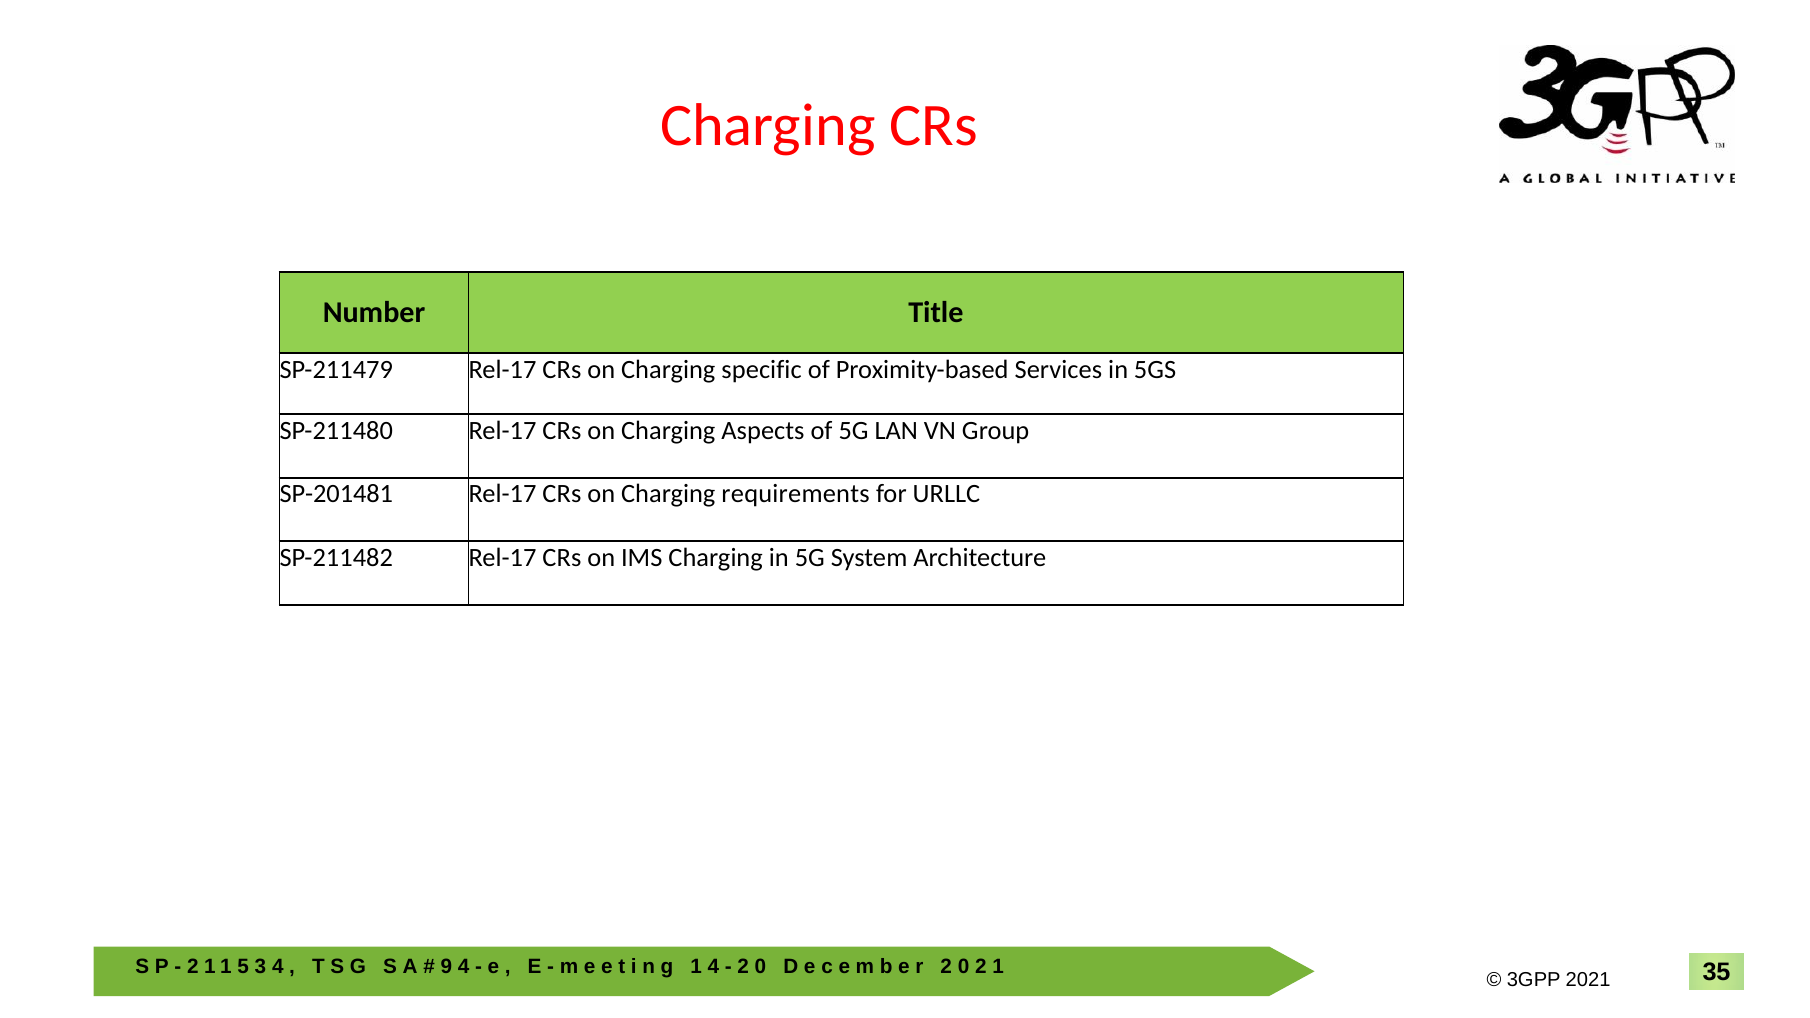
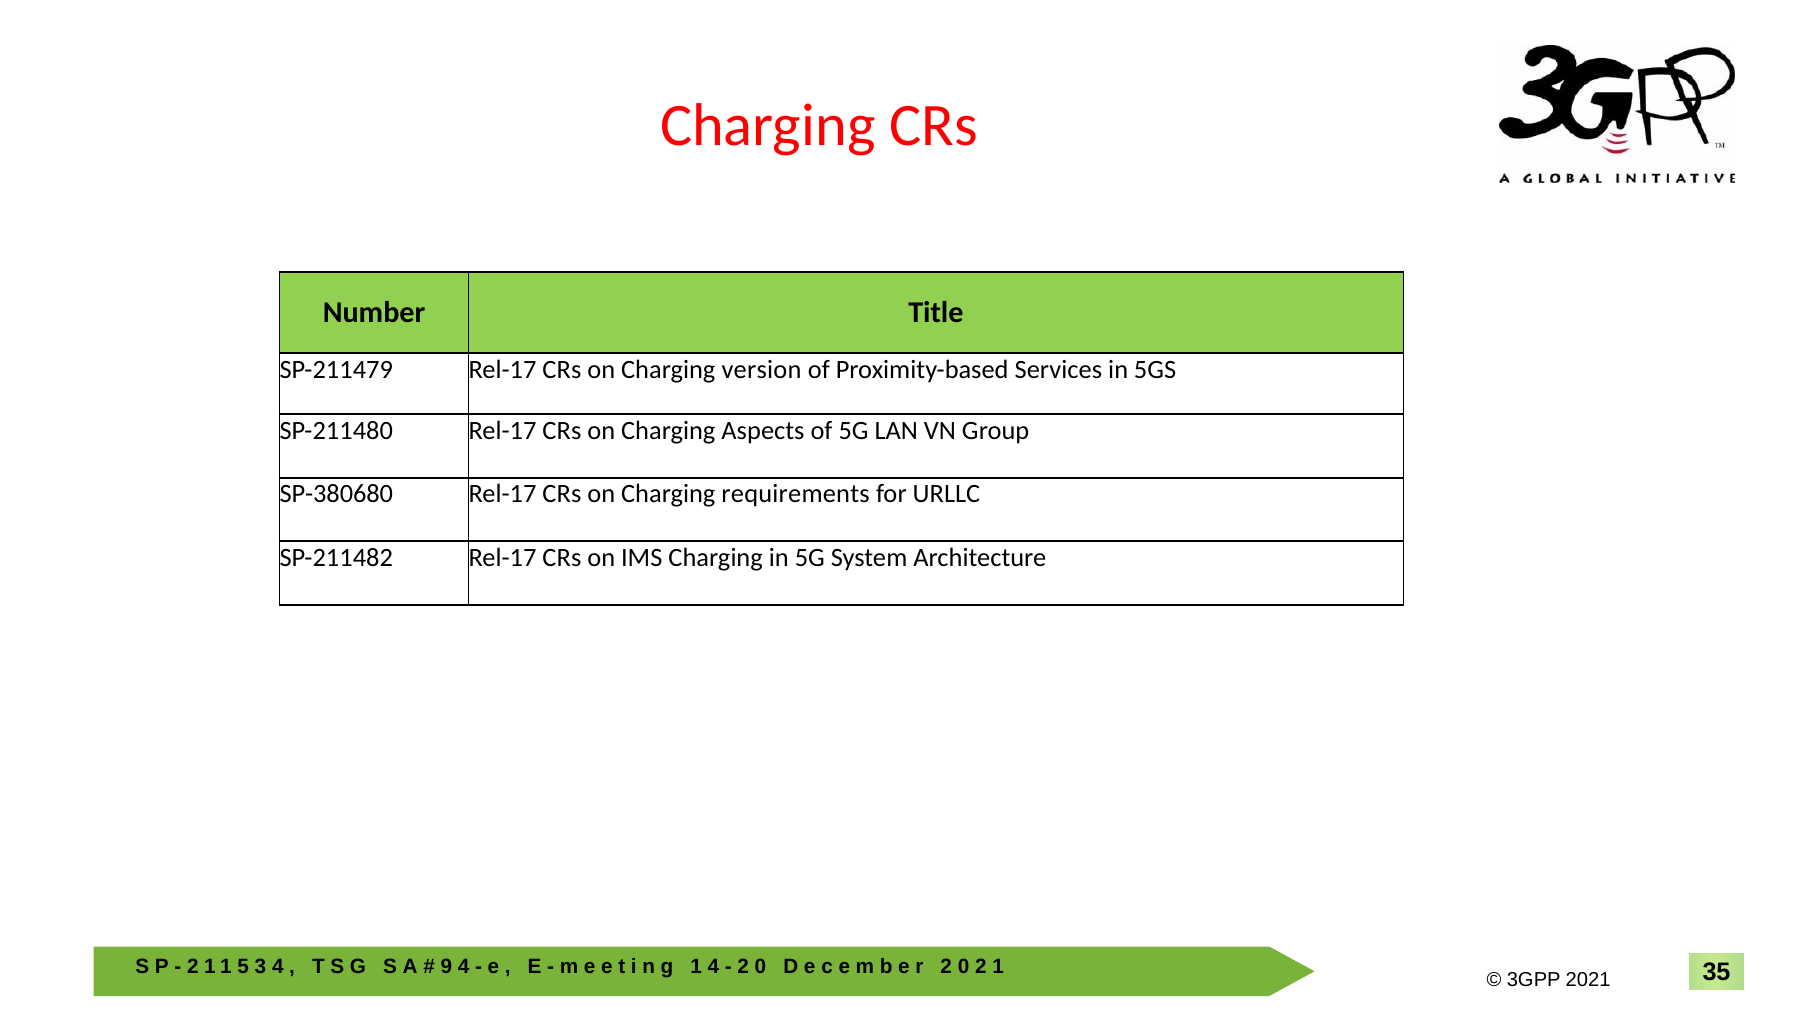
specific: specific -> version (762, 370)
SP-201481: SP-201481 -> SP-380680 (336, 494)
